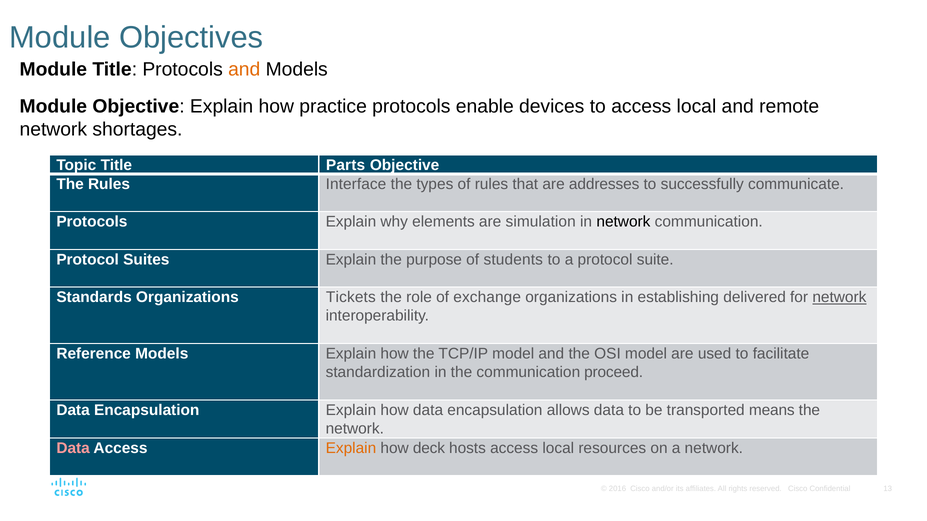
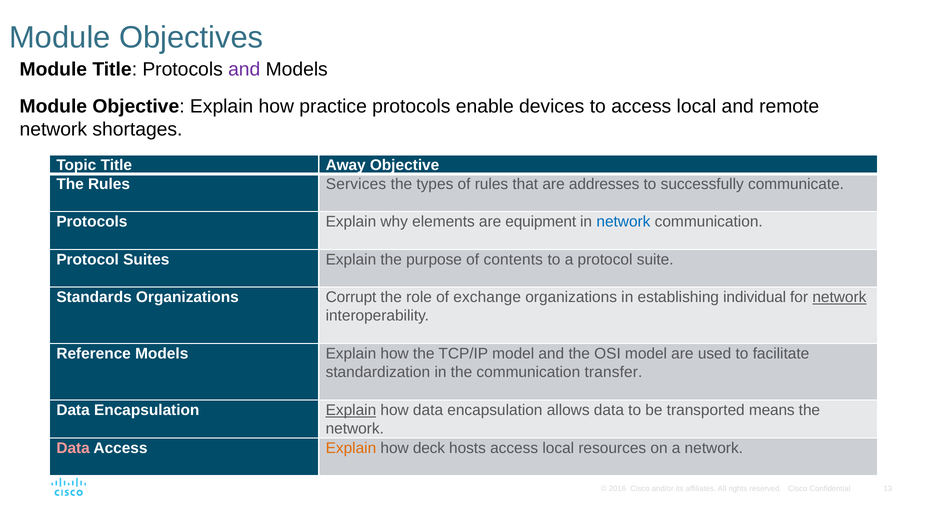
and colour: orange -> purple (244, 70)
Parts: Parts -> Away (346, 165)
Interface: Interface -> Services (356, 184)
simulation: simulation -> equipment (541, 222)
network colour: black -> blue (623, 222)
students: students -> contents (513, 260)
Tickets: Tickets -> Corrupt (351, 297)
delivered: delivered -> individual (755, 297)
proceed: proceed -> transfer (613, 373)
Explain underline: none -> present (351, 411)
